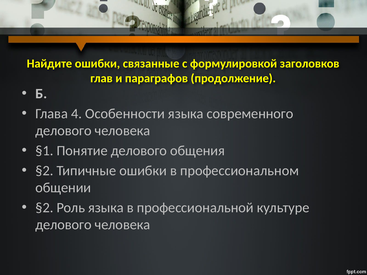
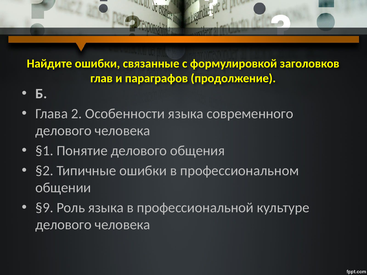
4: 4 -> 2 (77, 114)
§2: §2 -> §9 (44, 208)
